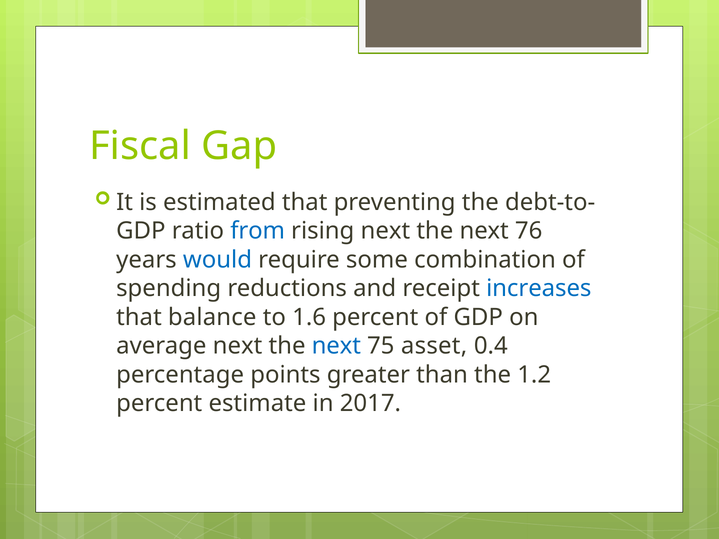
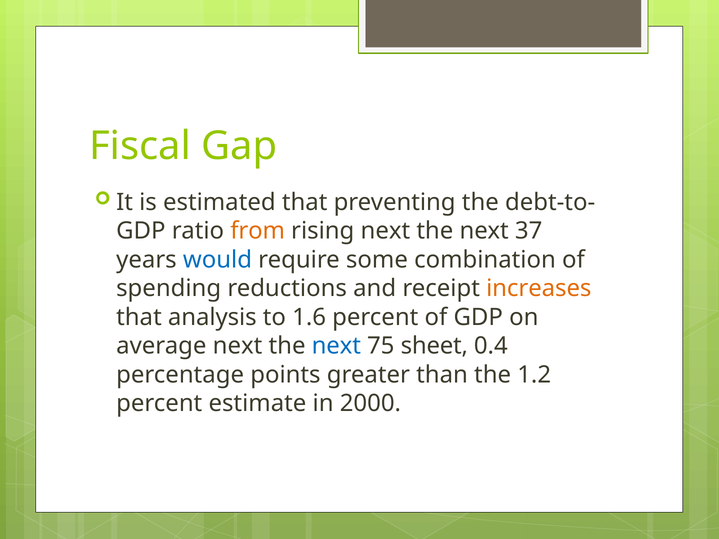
from colour: blue -> orange (258, 231)
76: 76 -> 37 (529, 231)
increases colour: blue -> orange (539, 289)
balance: balance -> analysis (212, 317)
asset: asset -> sheet (434, 346)
2017: 2017 -> 2000 (370, 404)
